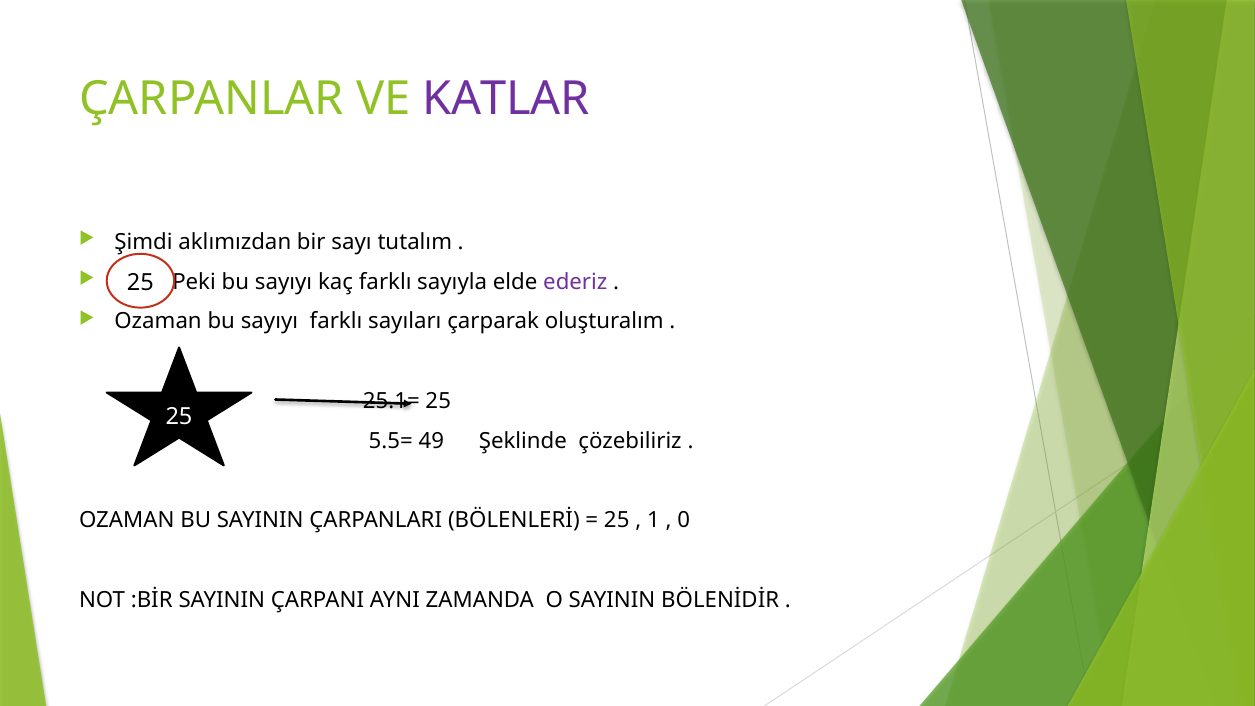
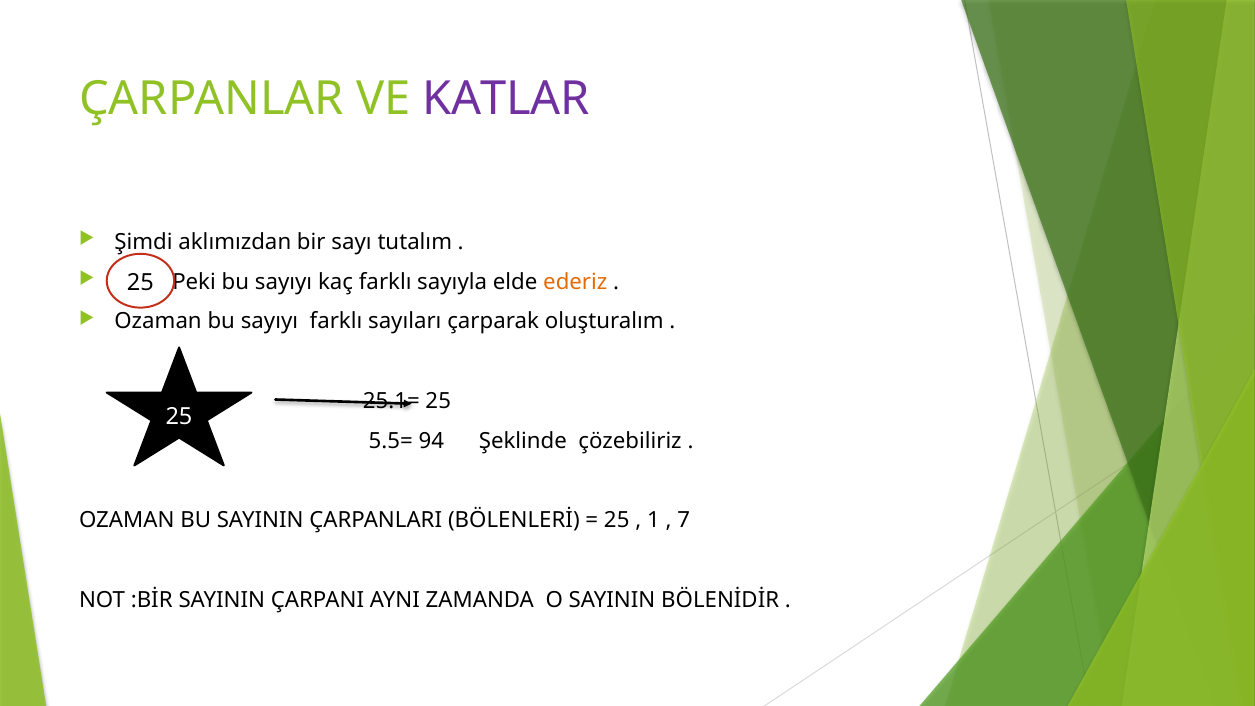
ederiz colour: purple -> orange (575, 282)
49: 49 -> 94 (431, 441)
0: 0 -> 7 (684, 520)
